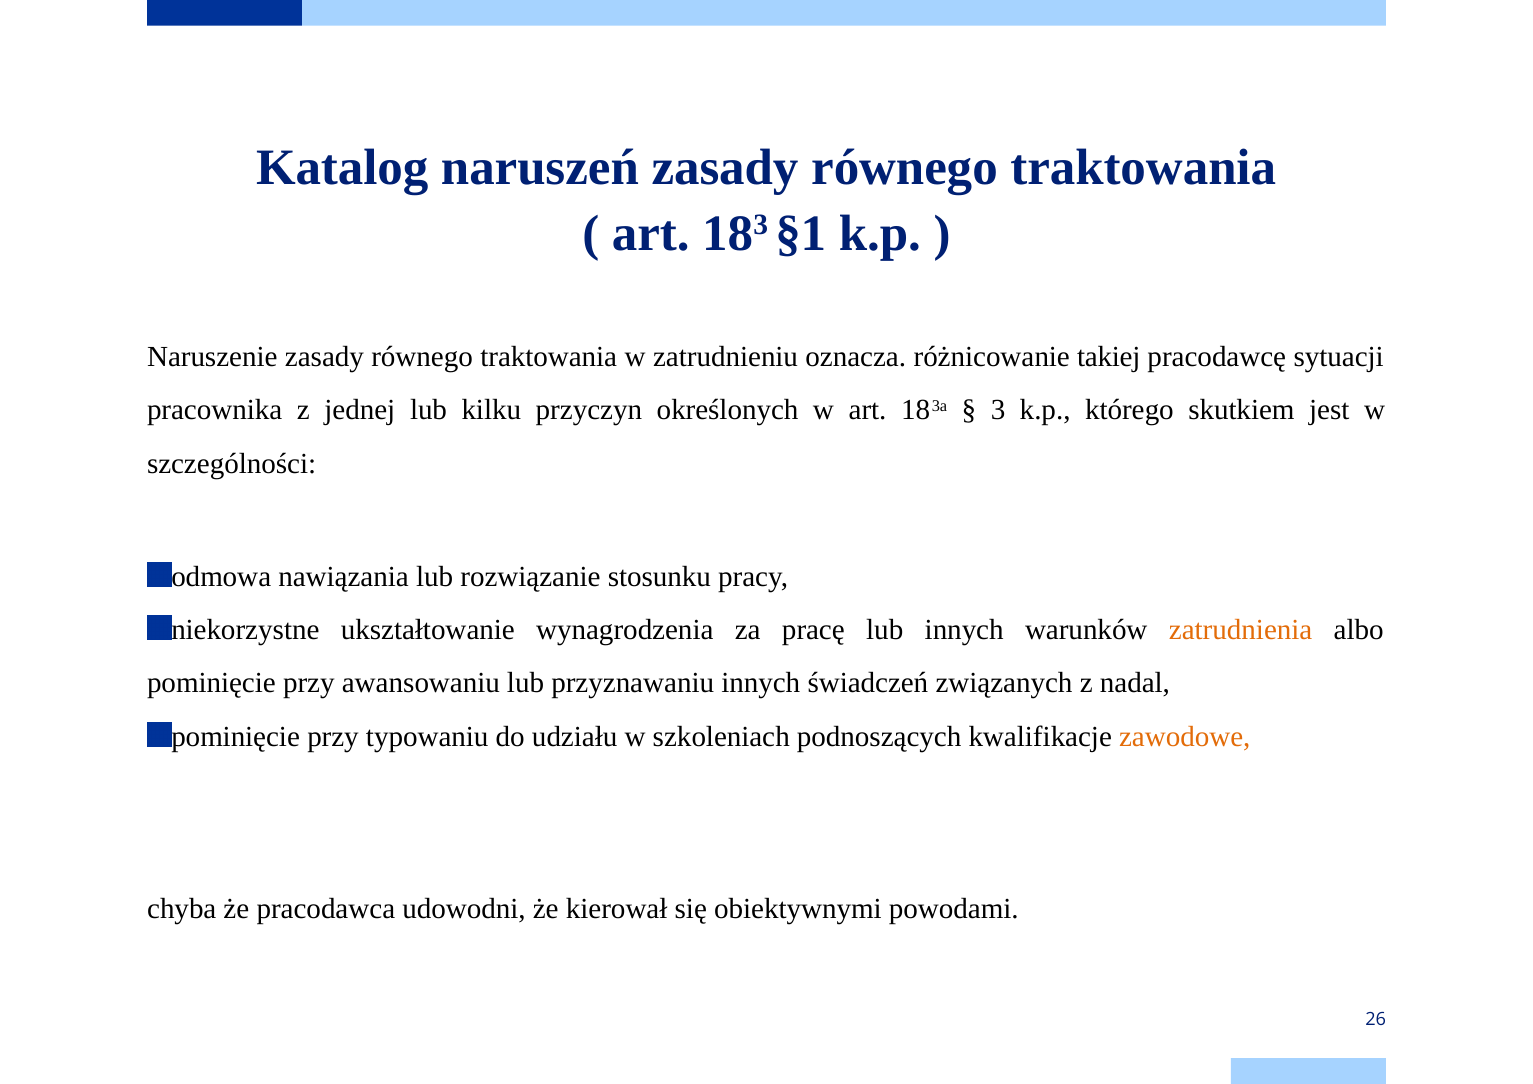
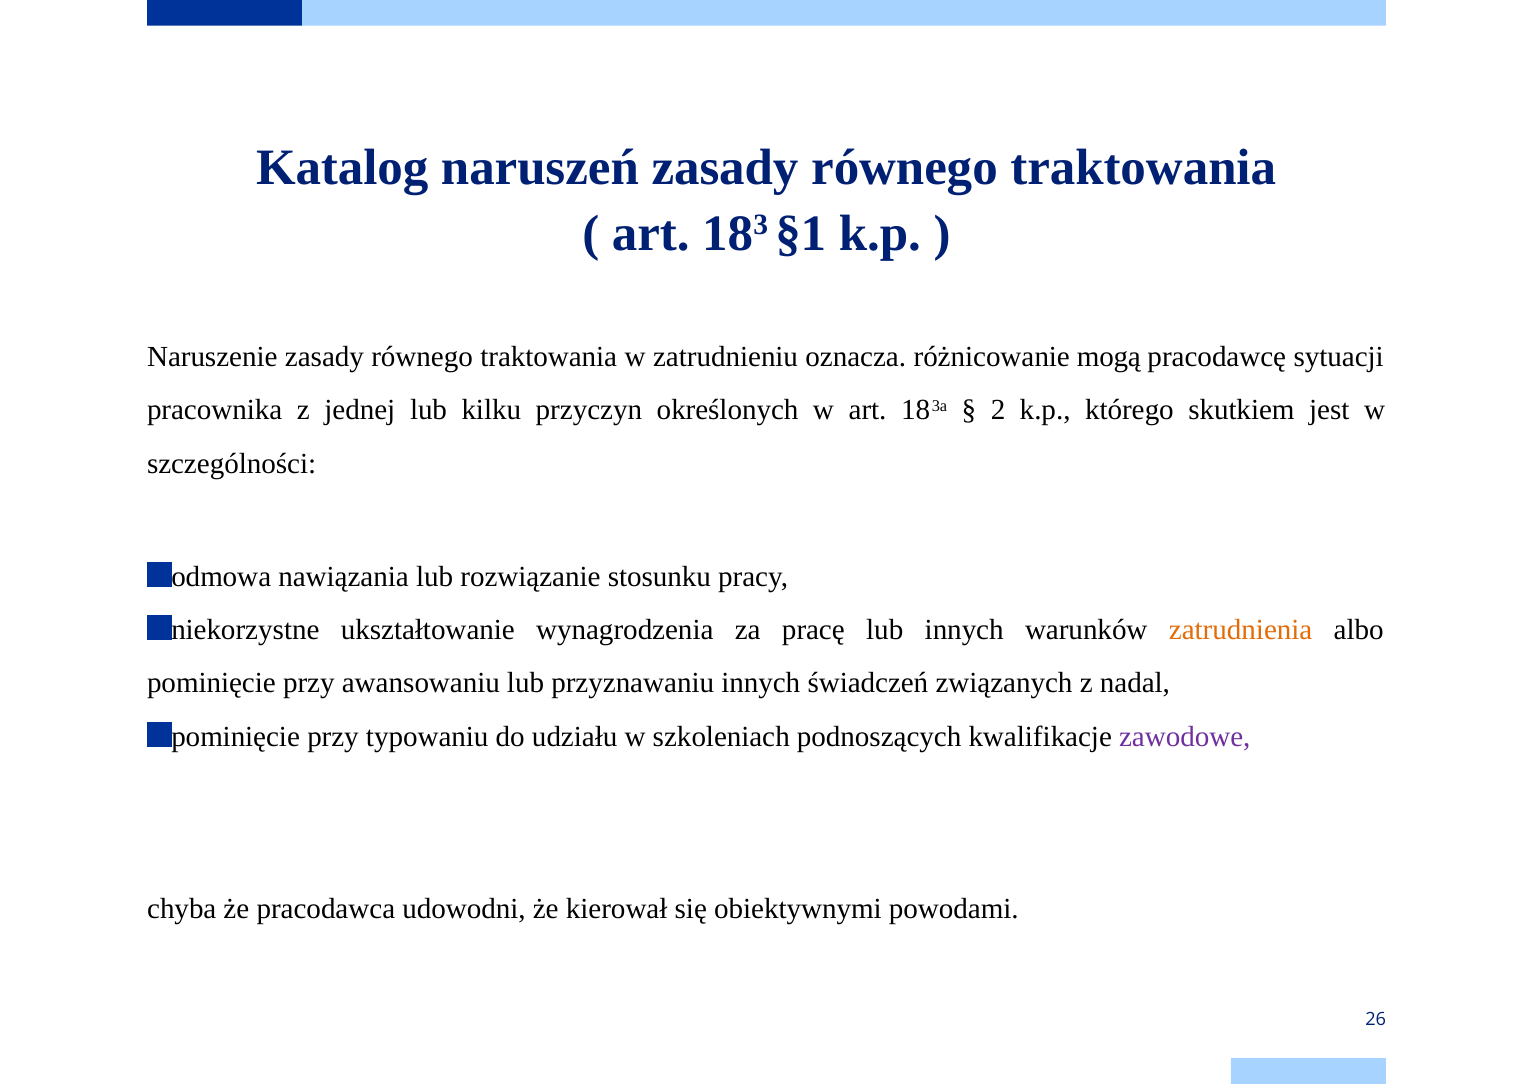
takiej: takiej -> mogą (1109, 357)
3: 3 -> 2 (998, 410)
zawodowe colour: orange -> purple (1185, 737)
